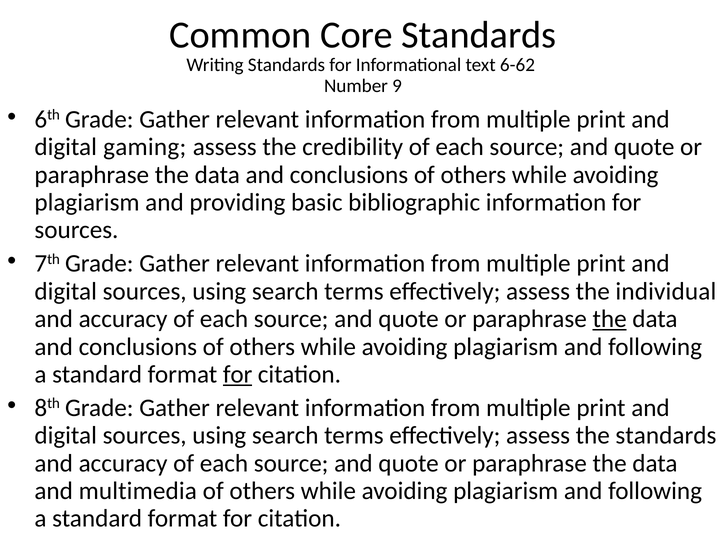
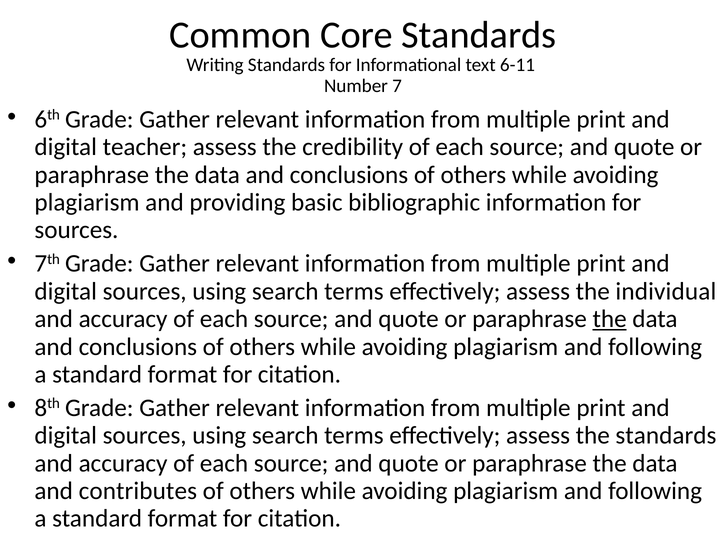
6-62: 6-62 -> 6-11 (517, 65)
9: 9 -> 7 (397, 86)
gaming: gaming -> teacher (145, 147)
for underline: present -> none (238, 374)
multimedia: multimedia -> contributes (138, 491)
